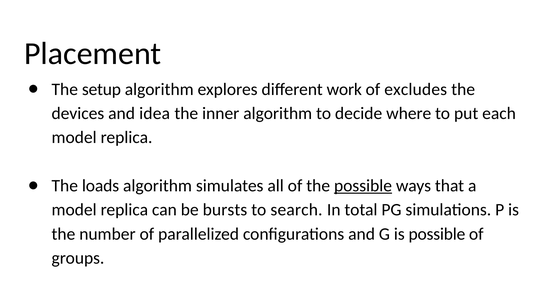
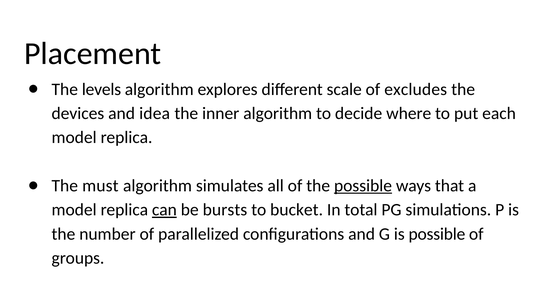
setup: setup -> levels (101, 89)
work: work -> scale (344, 89)
loads: loads -> must (100, 186)
can underline: none -> present (164, 210)
search: search -> bucket (297, 210)
